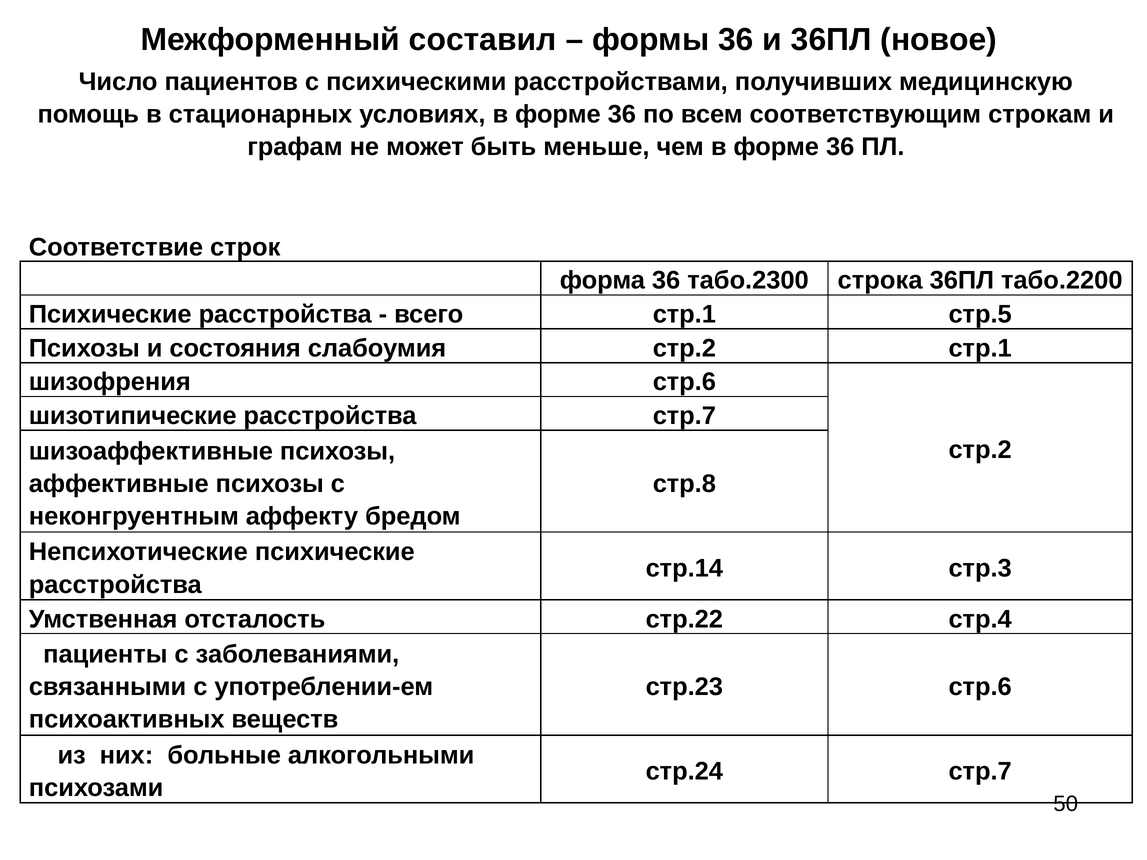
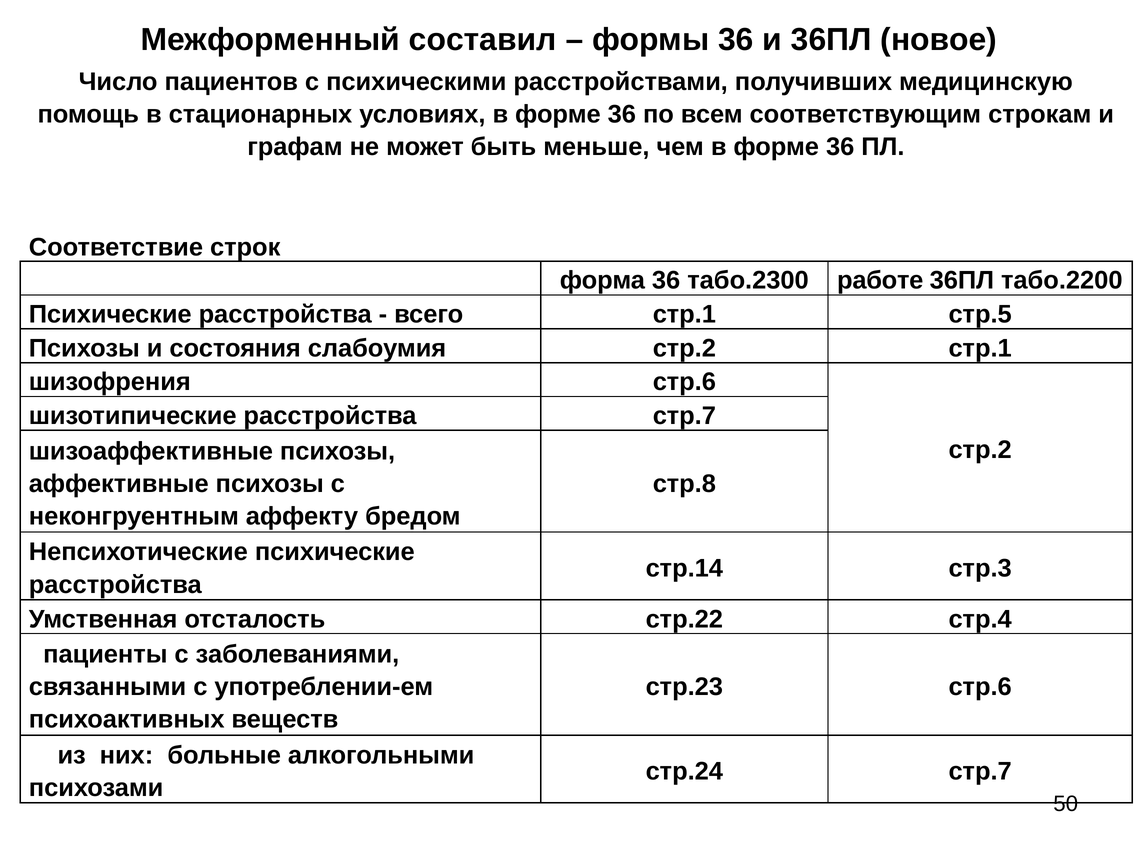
строка: строка -> работе (880, 281)
